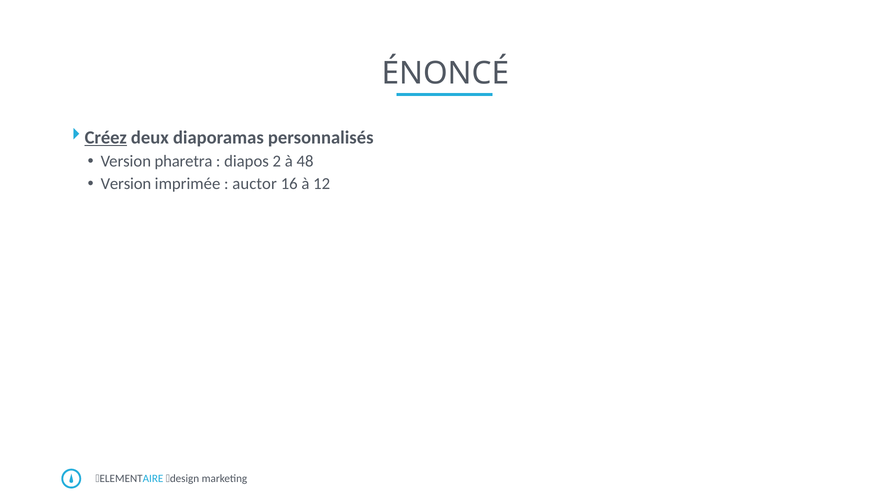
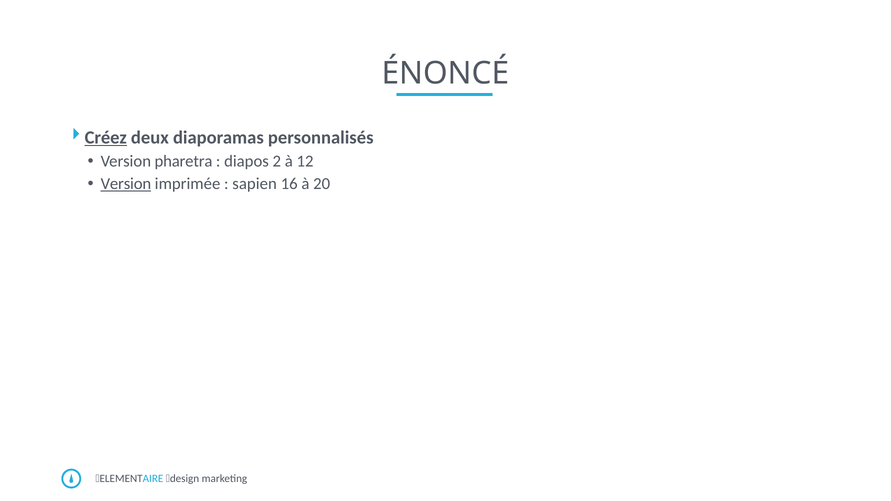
48: 48 -> 12 (305, 161)
Version underline: none -> present (126, 184)
auctor: auctor -> sapien (255, 184)
12: 12 -> 20 (322, 184)
